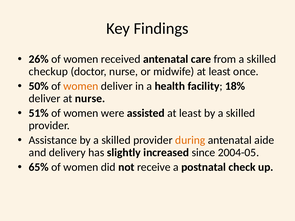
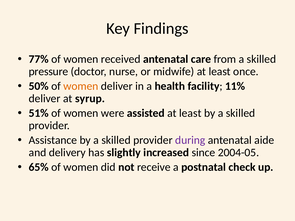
26%: 26% -> 77% (39, 59)
checkup: checkup -> pressure (48, 72)
18%: 18% -> 11% (235, 86)
at nurse: nurse -> syrup (90, 99)
during colour: orange -> purple (190, 140)
